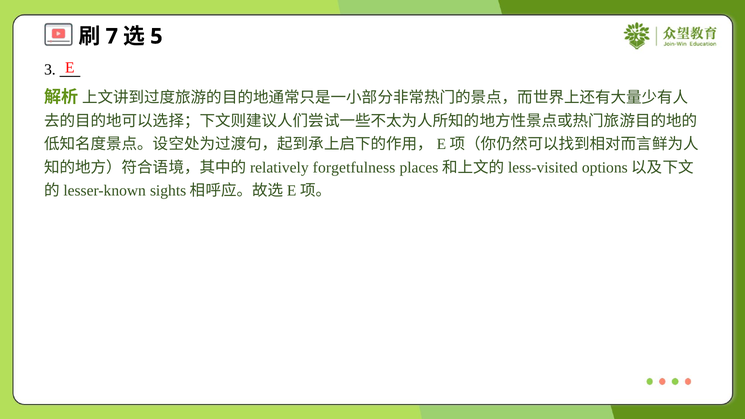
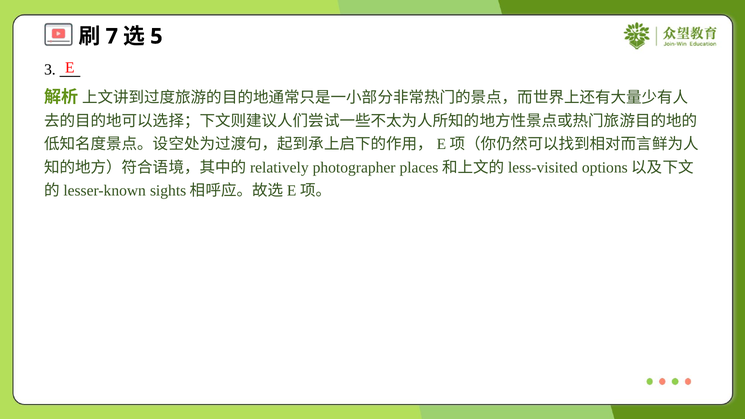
forgetfulness: forgetfulness -> photographer (354, 168)
